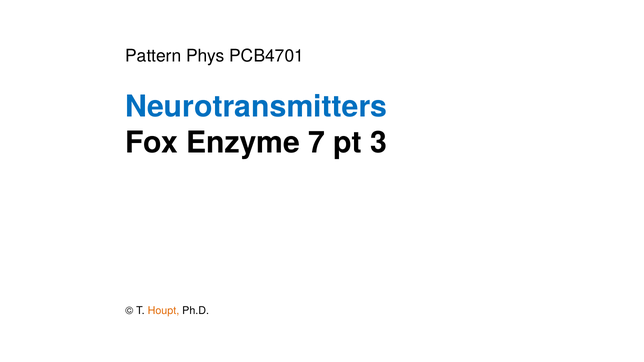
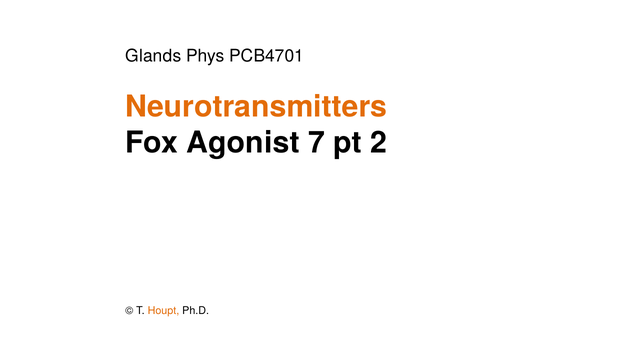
Pattern: Pattern -> Glands (153, 56)
Neurotransmitters colour: blue -> orange (256, 107)
Enzyme: Enzyme -> Agonist (243, 143)
3: 3 -> 2 (379, 143)
